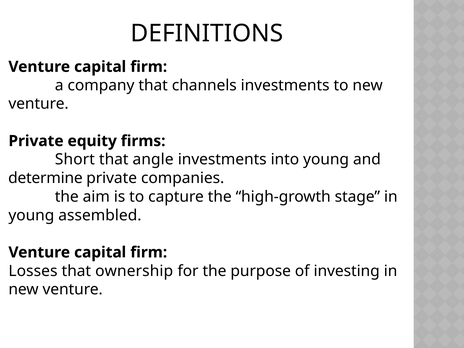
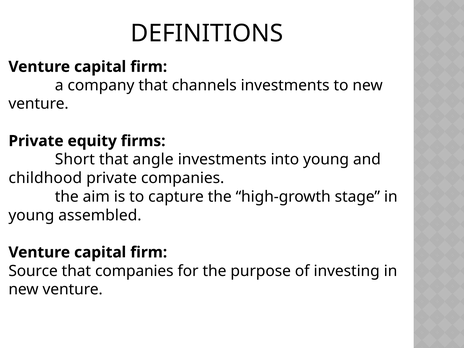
determine: determine -> childhood (45, 178)
Losses: Losses -> Source (33, 271)
that ownership: ownership -> companies (134, 271)
